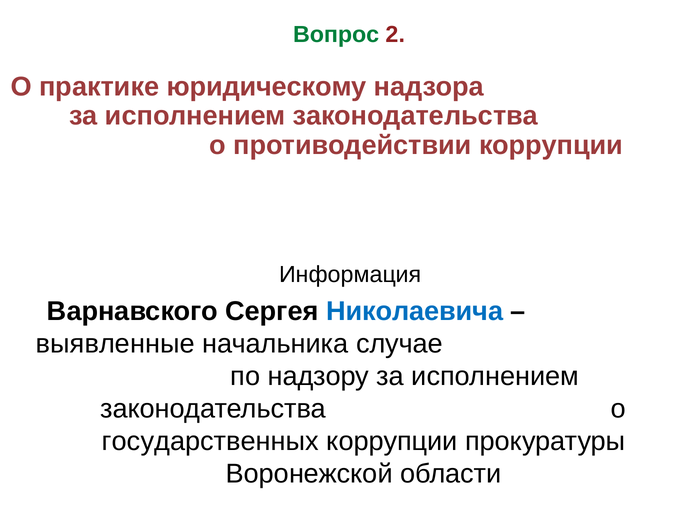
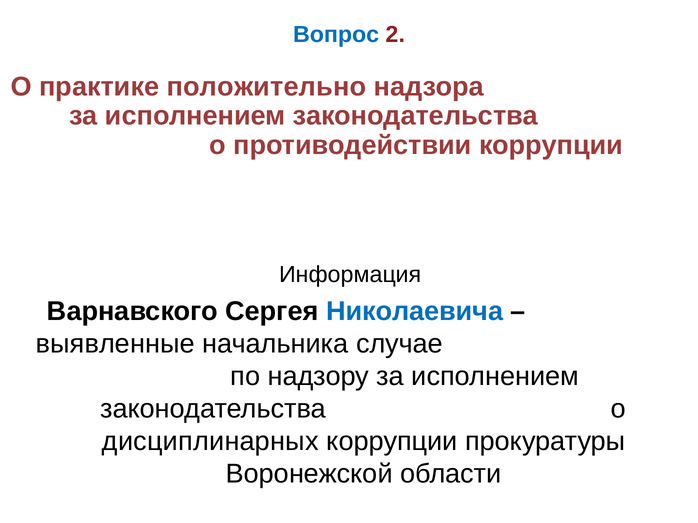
Вопрос colour: green -> blue (336, 35)
юридическому: юридическому -> положительно (266, 87)
государственных: государственных -> дисциплинарных (210, 442)
